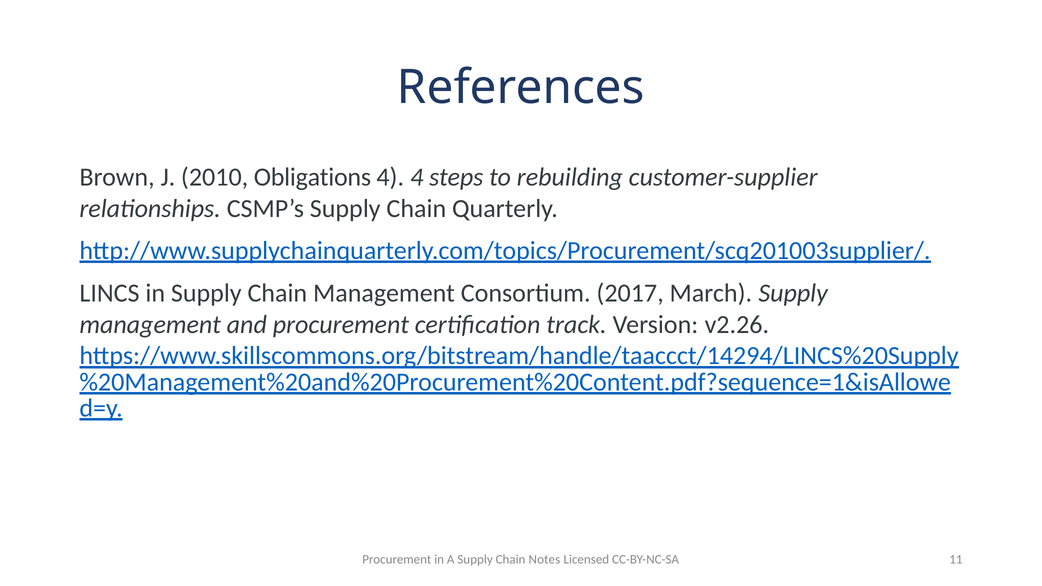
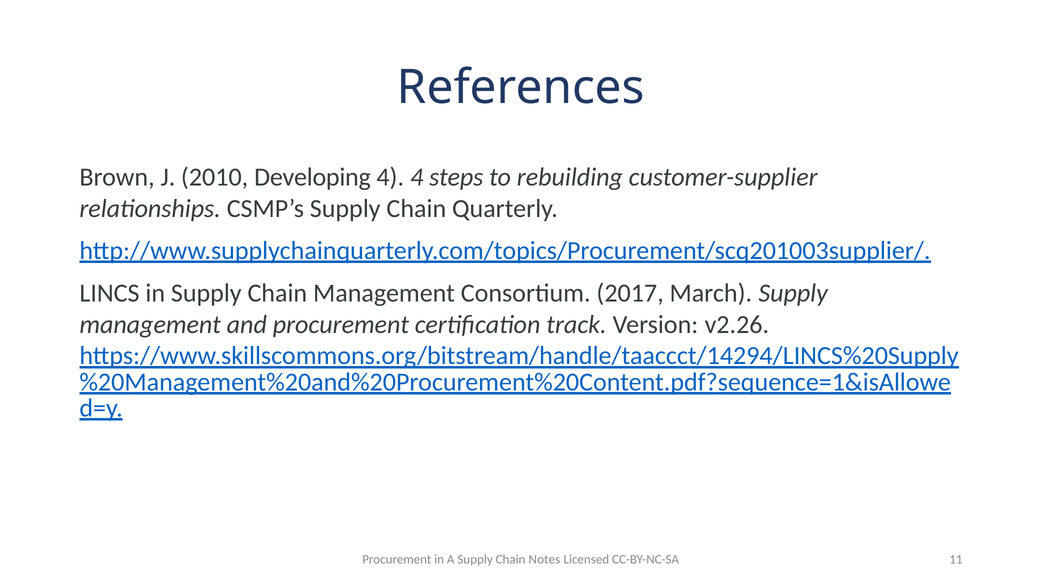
Obligations: Obligations -> Developing (312, 177)
